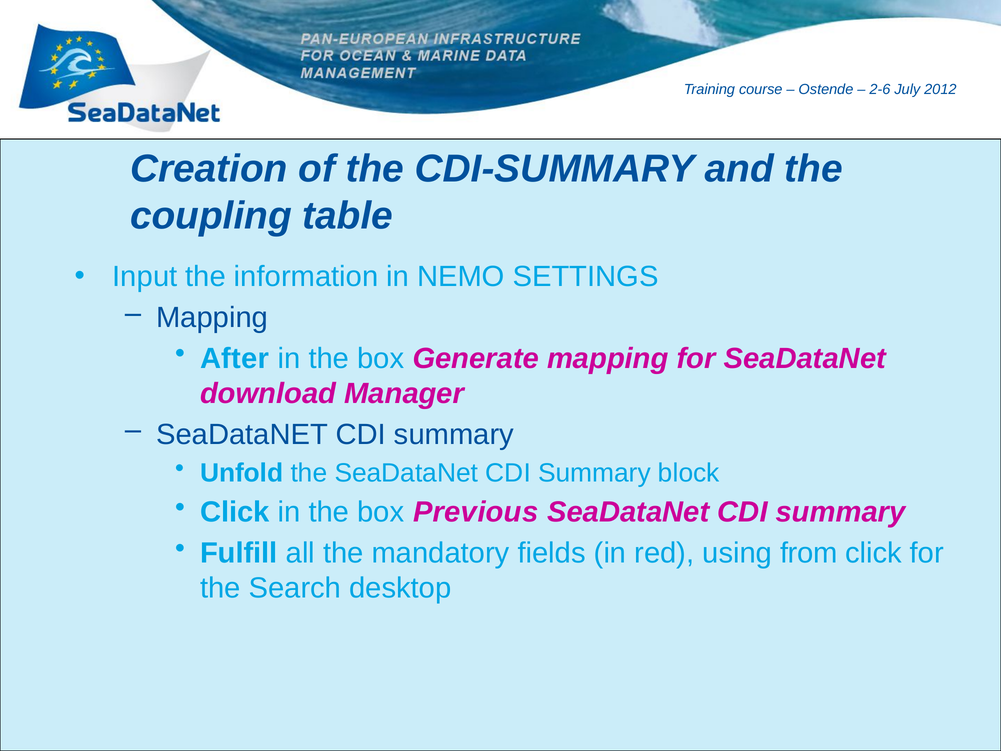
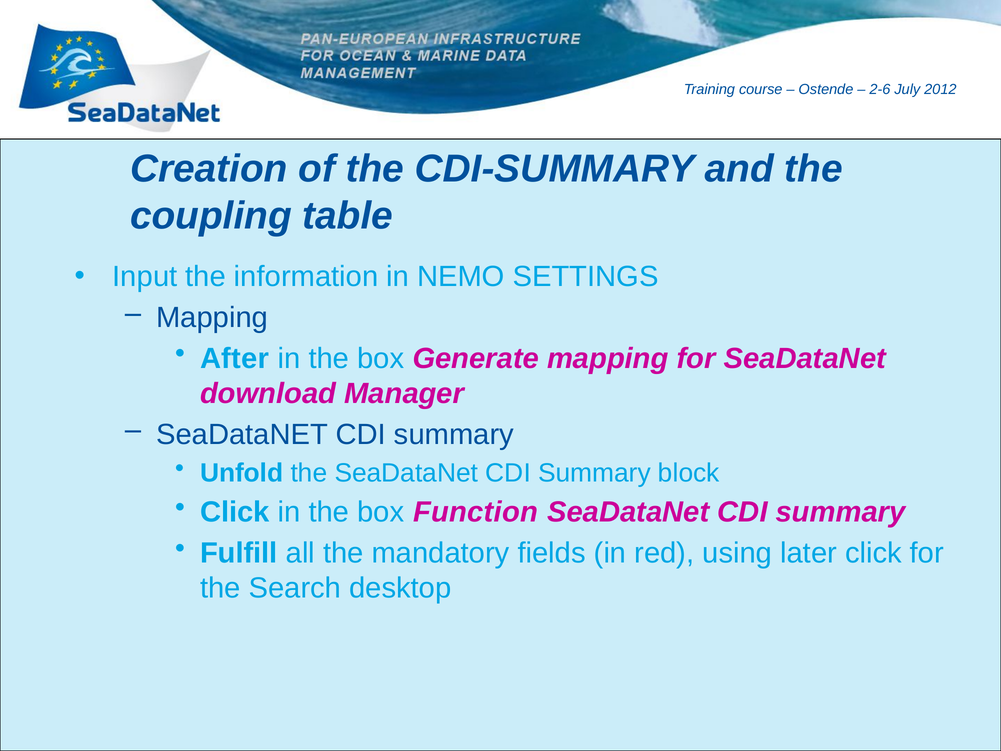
Previous: Previous -> Function (476, 512)
from: from -> later (809, 553)
